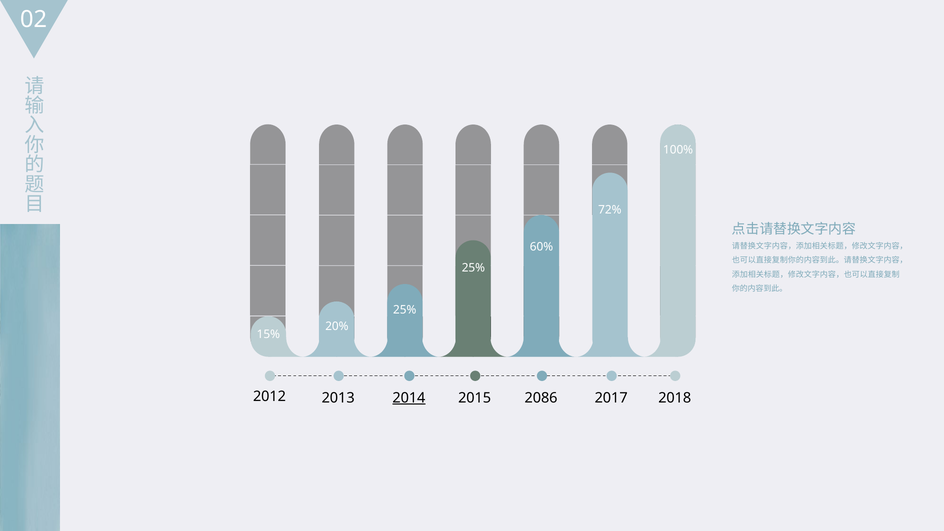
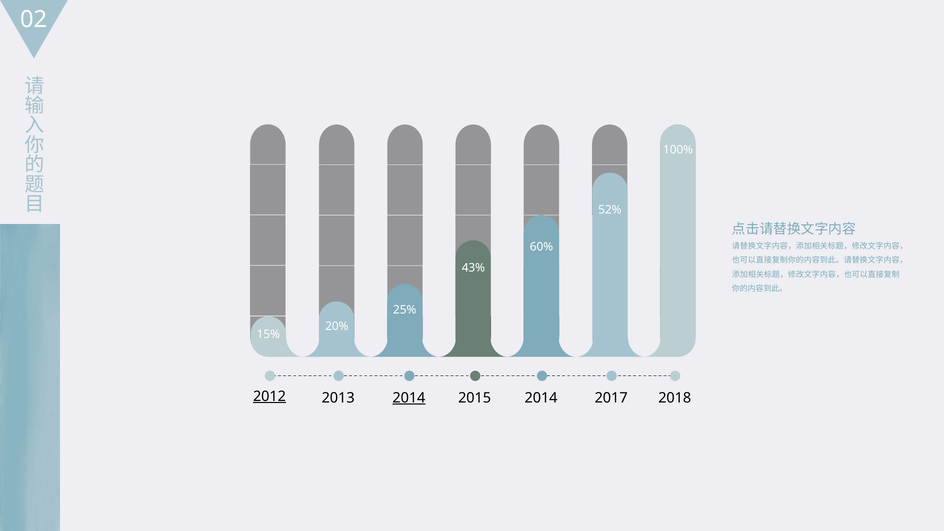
72%: 72% -> 52% (610, 210)
25%: 25% -> 43% (473, 268)
2012 underline: none -> present (270, 396)
2015 2086: 2086 -> 2014 (541, 398)
